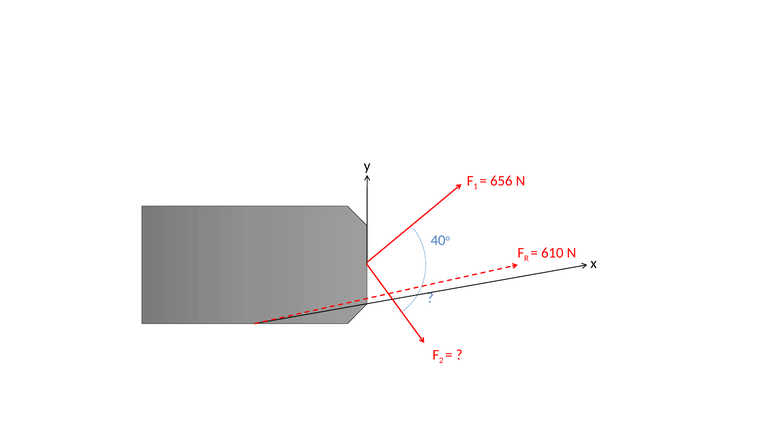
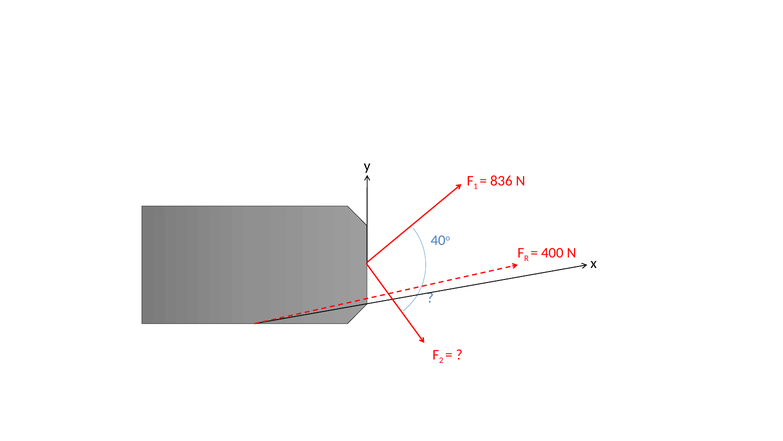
656: 656 -> 836 (501, 181)
610: 610 -> 400 (552, 253)
